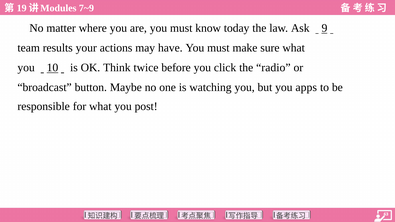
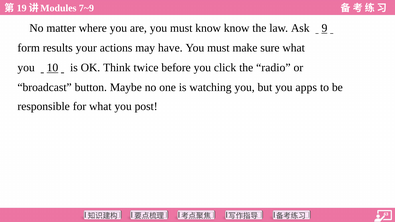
know today: today -> know (237, 28)
team: team -> form (29, 48)
